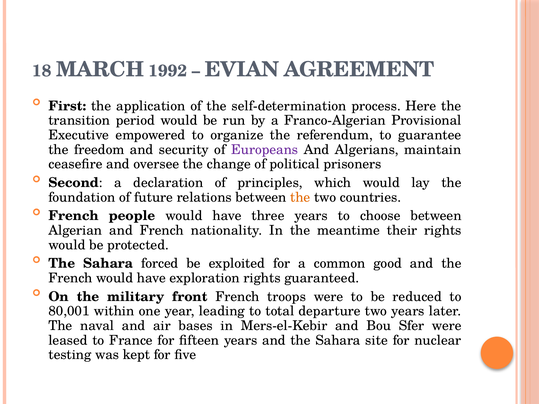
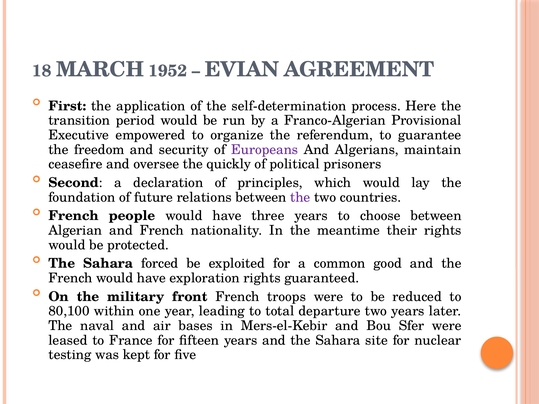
1992: 1992 -> 1952 (168, 71)
change: change -> quickly (229, 164)
the colour: orange -> purple (300, 197)
80,001: 80,001 -> 80,100 (69, 311)
